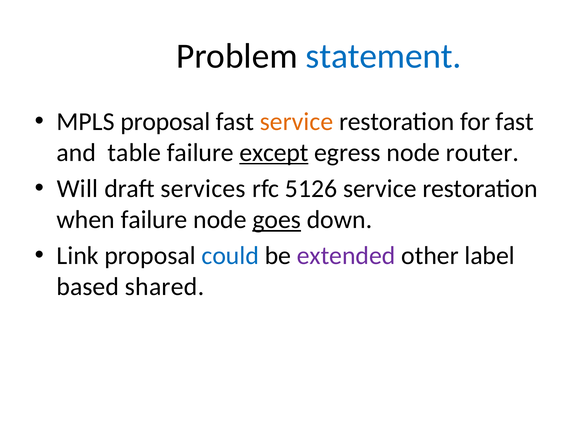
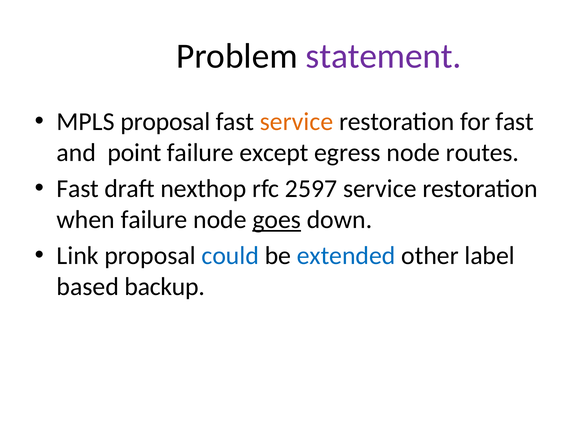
statement colour: blue -> purple (384, 56)
table: table -> point (135, 153)
except underline: present -> none (274, 153)
router: router -> routes (482, 153)
Will: Will -> Fast (78, 189)
services: services -> nexthop (203, 189)
5126: 5126 -> 2597 (311, 189)
extended colour: purple -> blue (346, 256)
shared: shared -> backup (165, 287)
